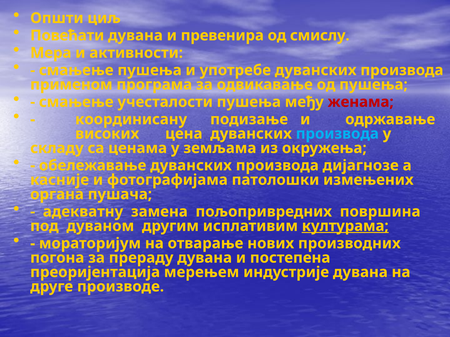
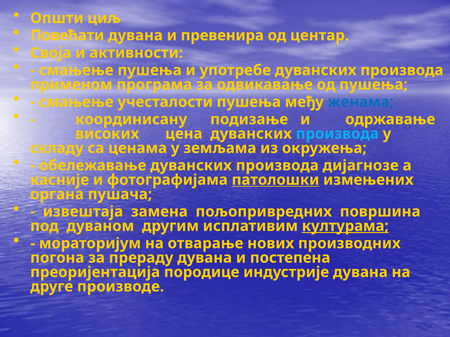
смислу: смислу -> центар (320, 36)
Мера: Мера -> Своја (51, 53)
женама colour: red -> blue (361, 102)
патолошки underline: none -> present (275, 180)
адекватну: адекватну -> извештаја (83, 212)
мерењем: мерењем -> породице (202, 273)
